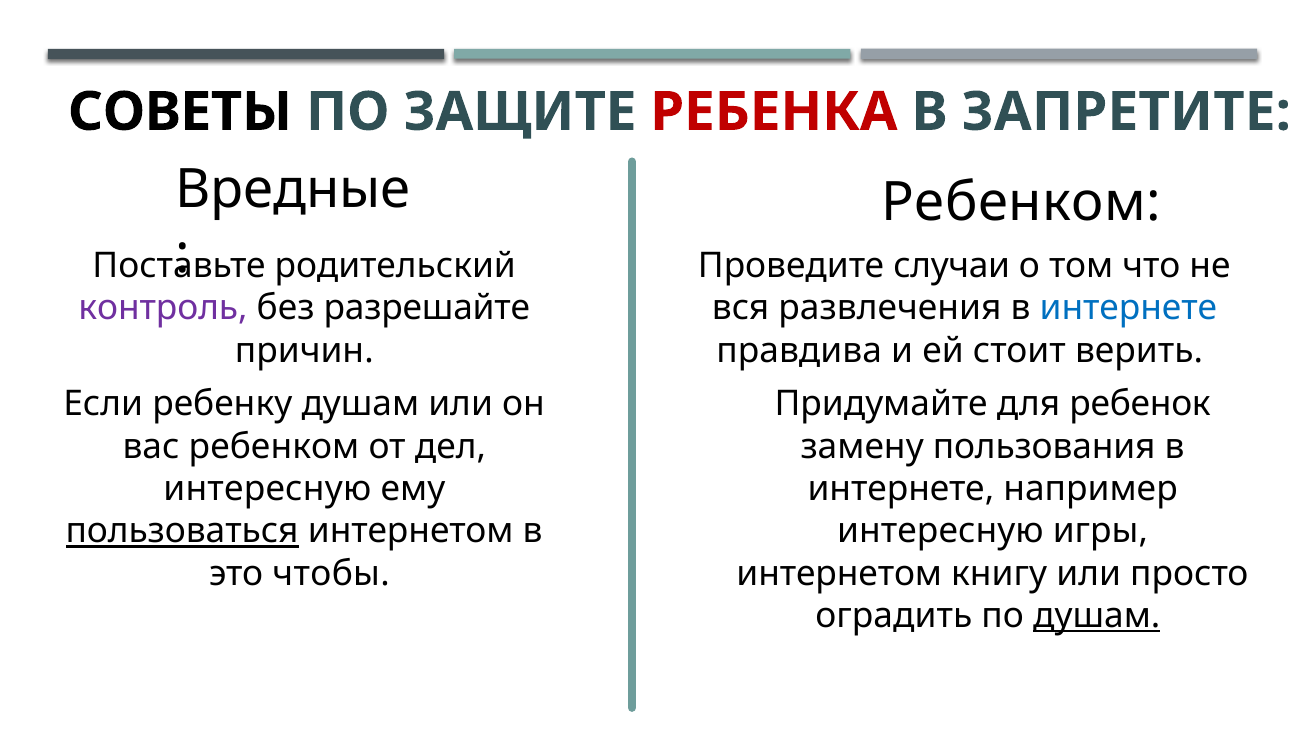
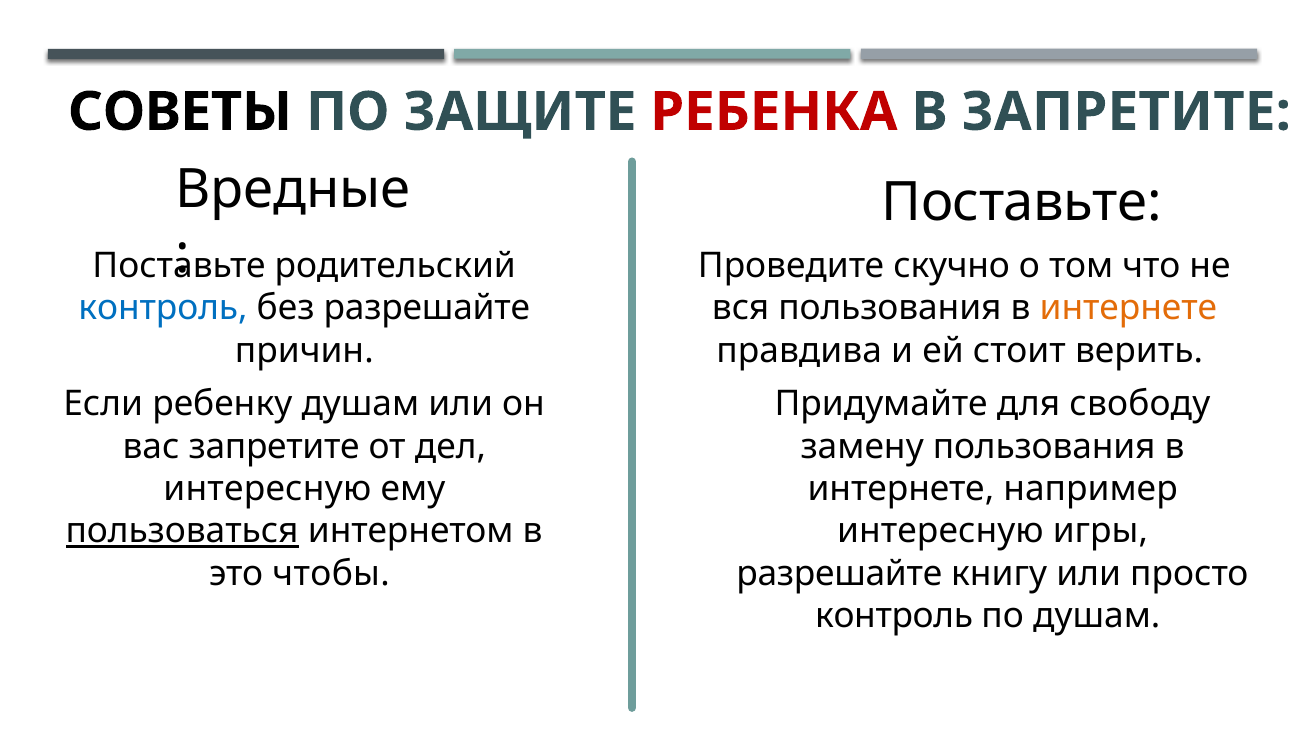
Ребенком: Ребенком -> Поставьте (1022, 203)
случаи: случаи -> скучно (952, 266)
контроль colour: purple -> blue (163, 308)
вся развлечения: развлечения -> пользования (890, 308)
интернете colour: blue -> orange (1128, 308)
ребенок: ребенок -> свободу (1140, 404)
вас ребенком: ребенком -> запретите (274, 447)
интернетом: интернетом -> разрешайте (839, 574)
оградить: оградить -> контроль (894, 616)
душам underline: present -> none (1097, 616)
